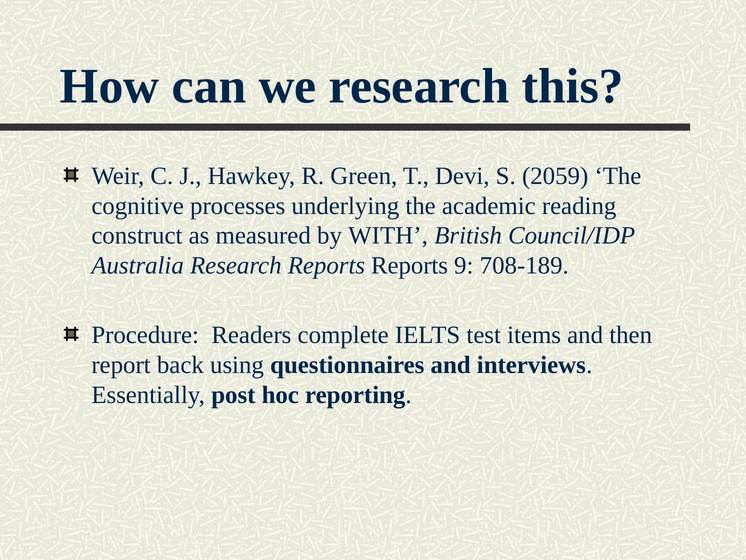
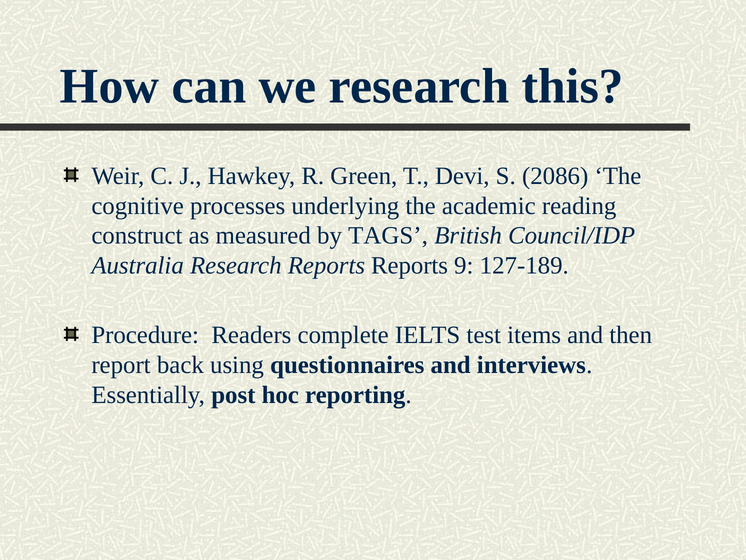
2059: 2059 -> 2086 (555, 176)
WITH: WITH -> TAGS (388, 236)
708-189: 708-189 -> 127-189 (524, 265)
